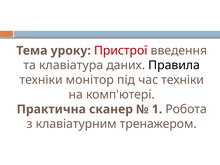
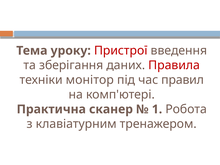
клавіатура: клавіатура -> зберігання (71, 65)
Правила colour: black -> red (174, 65)
час техніки: техніки -> правил (183, 80)
